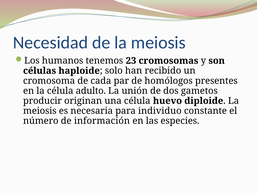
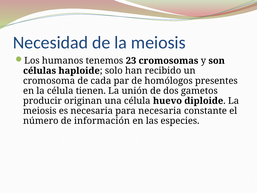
adulto: adulto -> tienen (91, 91)
para individuo: individuo -> necesaria (160, 111)
